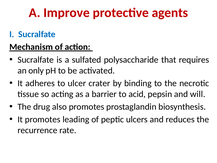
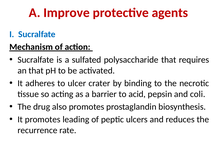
an only: only -> that (36, 70)
will: will -> coli (198, 94)
